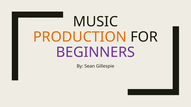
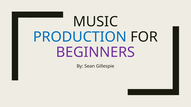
PRODUCTION colour: orange -> blue (80, 37)
